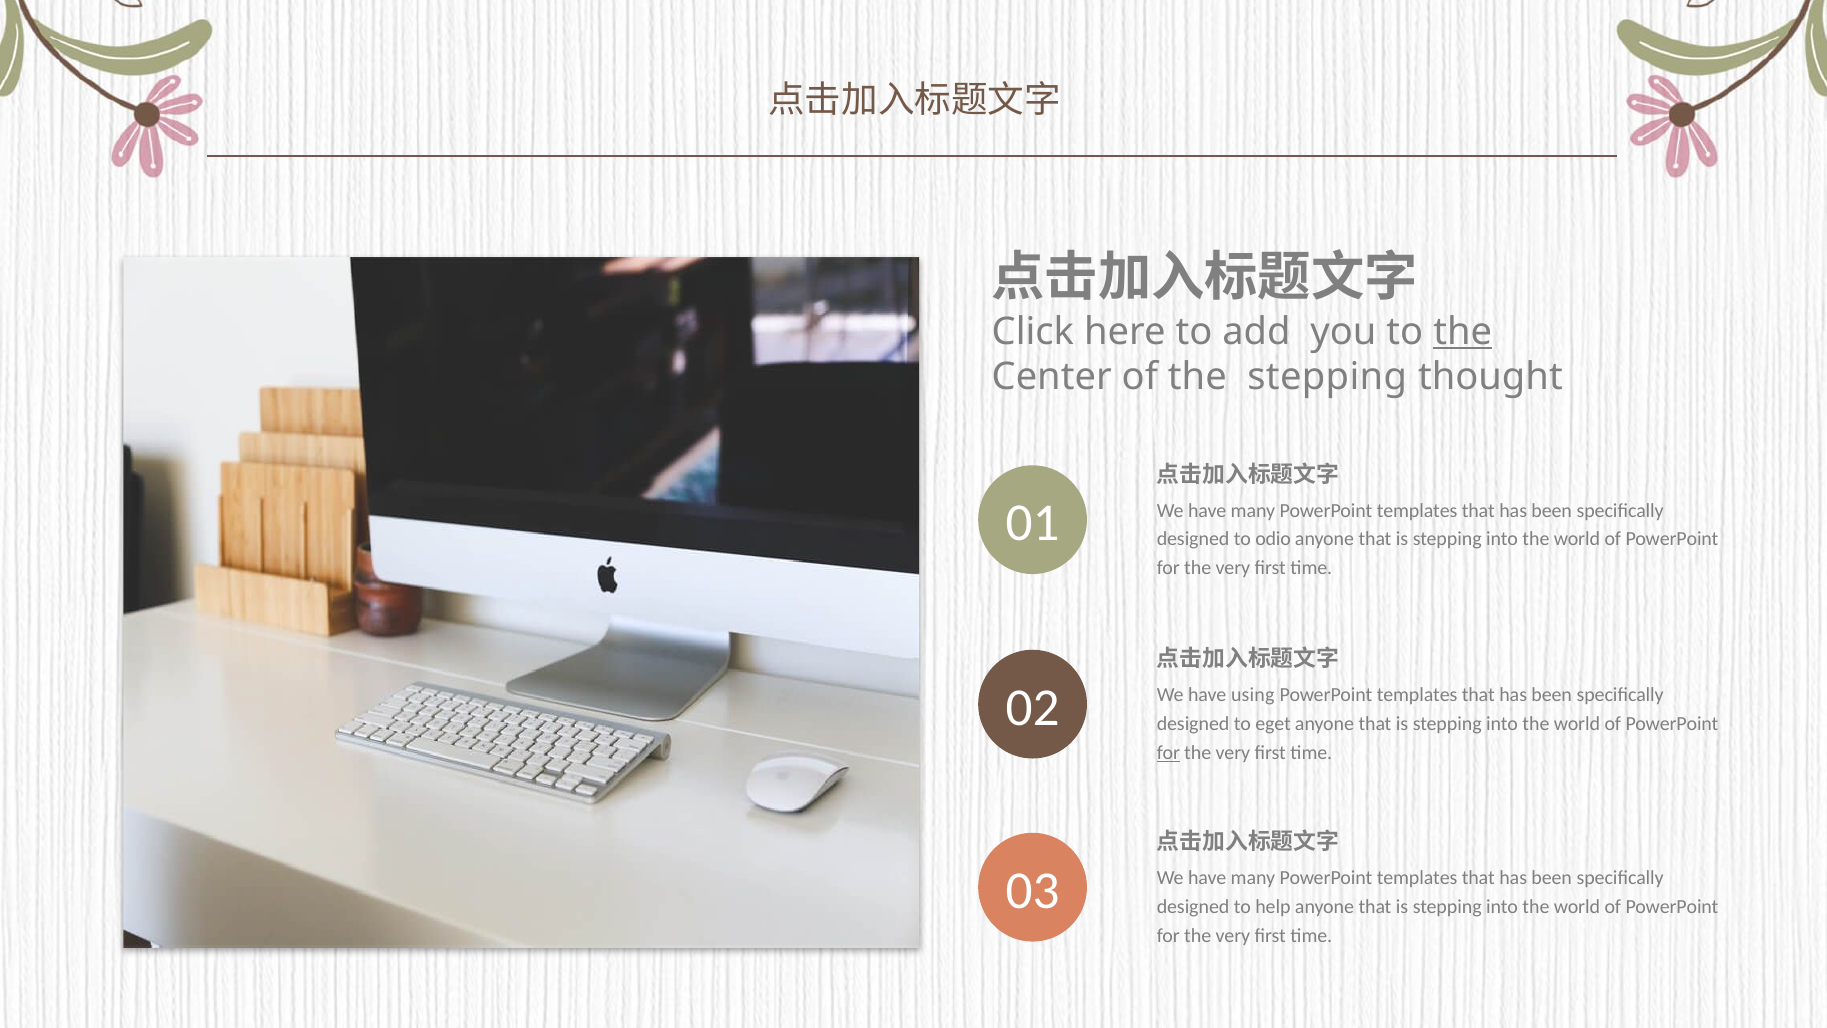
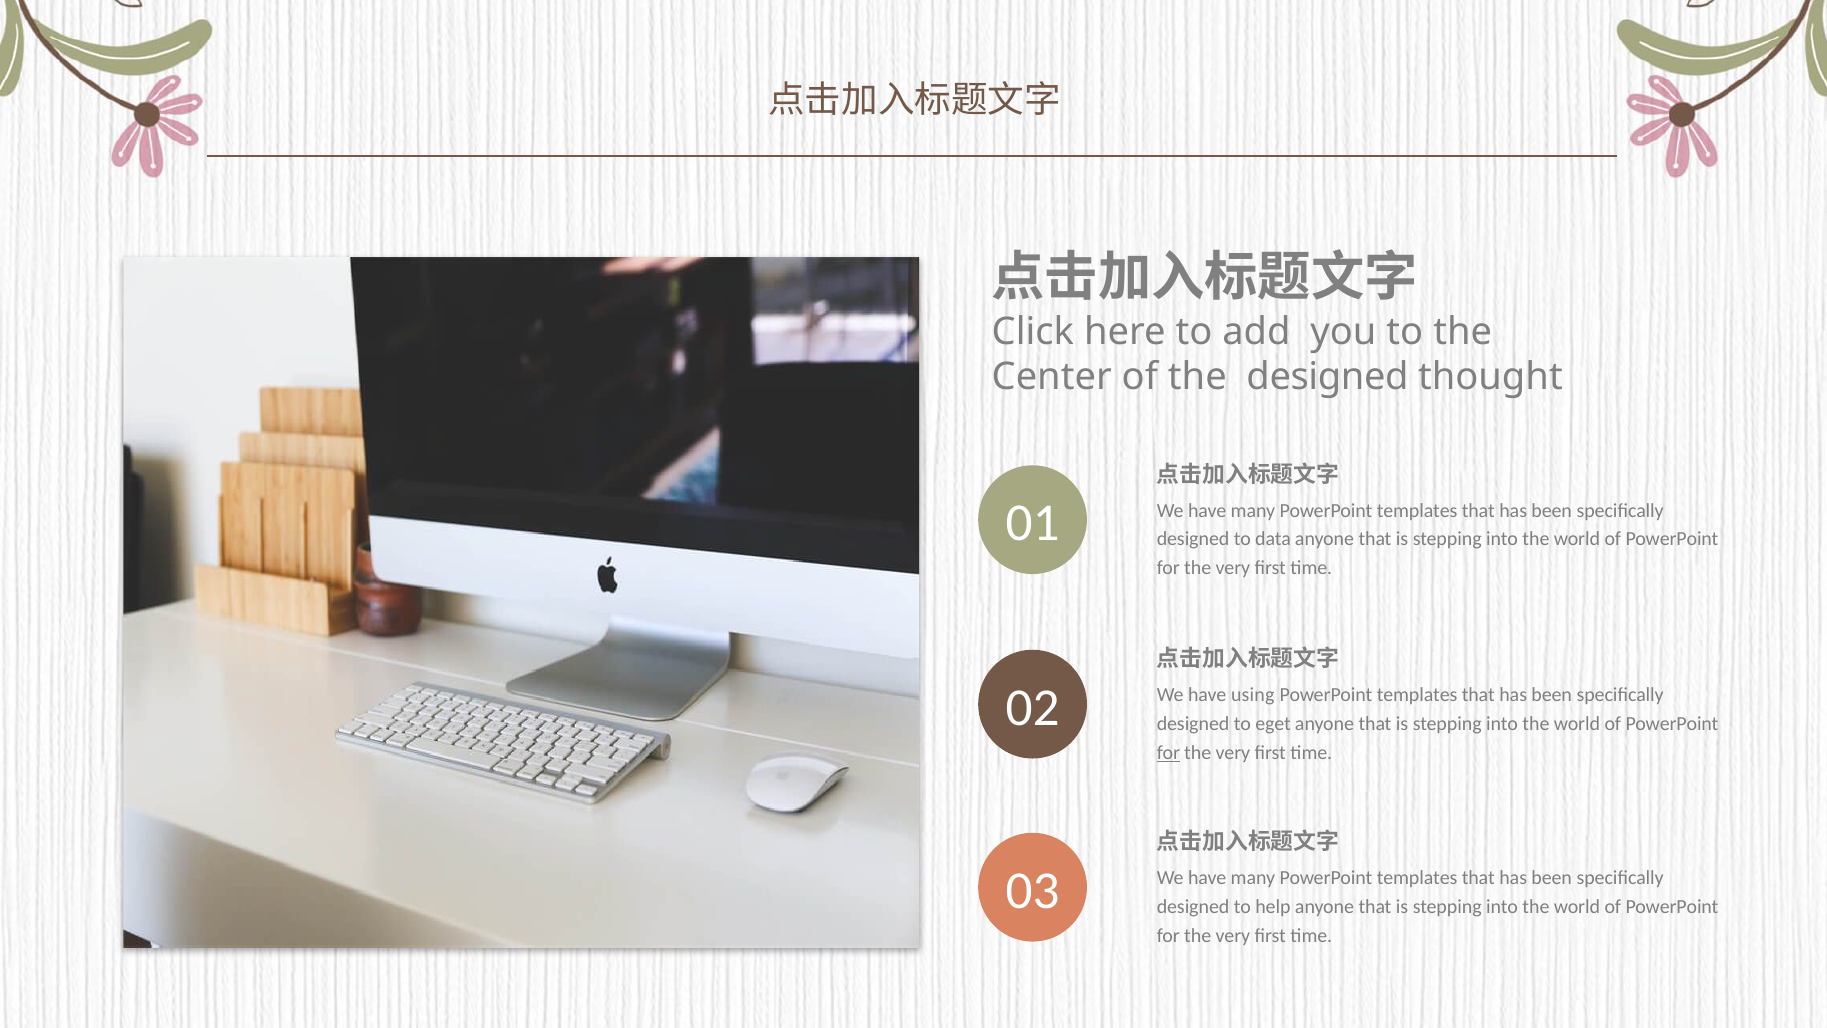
the underline: present -> none (1463, 332)
the stepping: stepping -> designed (1328, 377)
odio: odio -> data (1273, 539)
